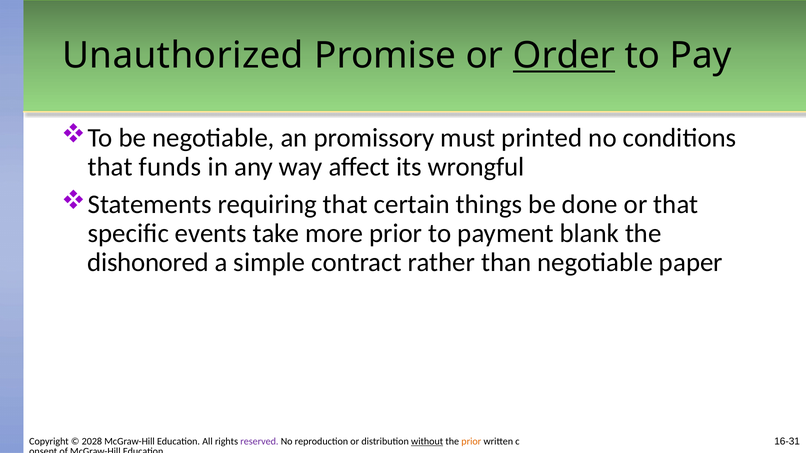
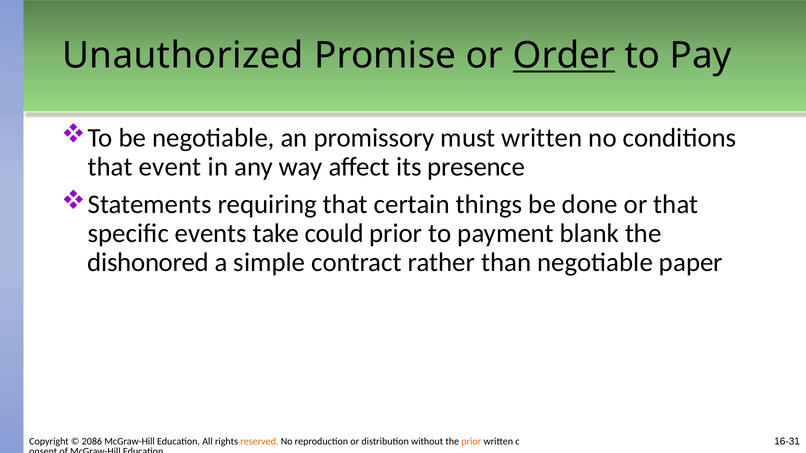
must printed: printed -> written (542, 138)
funds: funds -> event (170, 167)
wrongful: wrongful -> presence (476, 167)
more: more -> could (334, 234)
2028: 2028 -> 2086 (92, 442)
reserved colour: purple -> orange (259, 442)
without underline: present -> none (427, 442)
